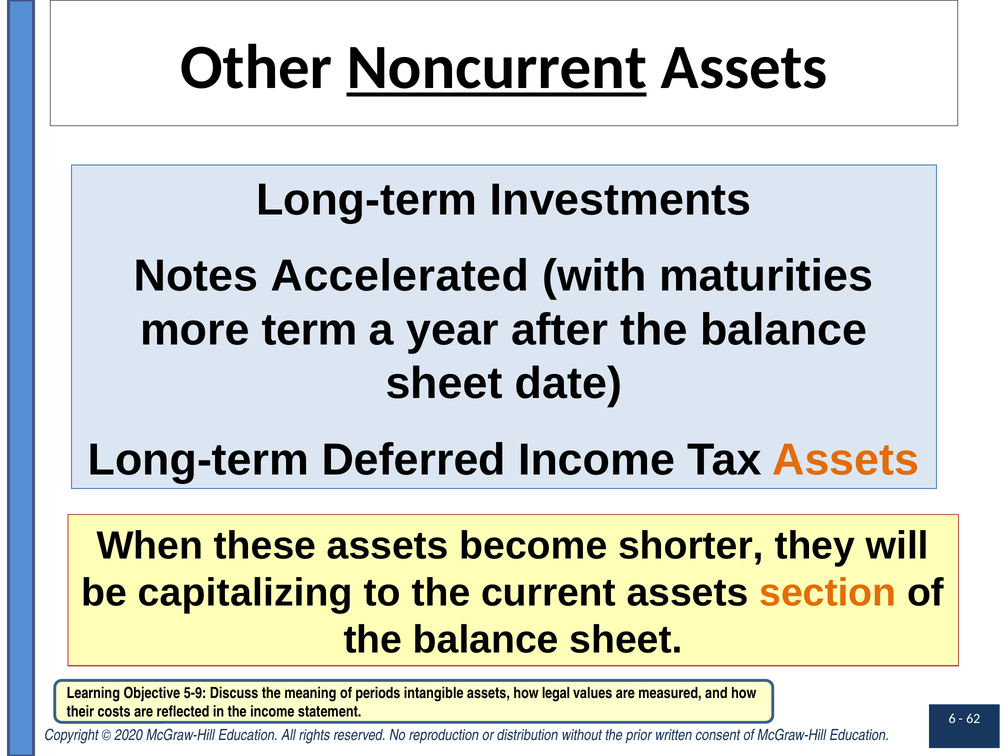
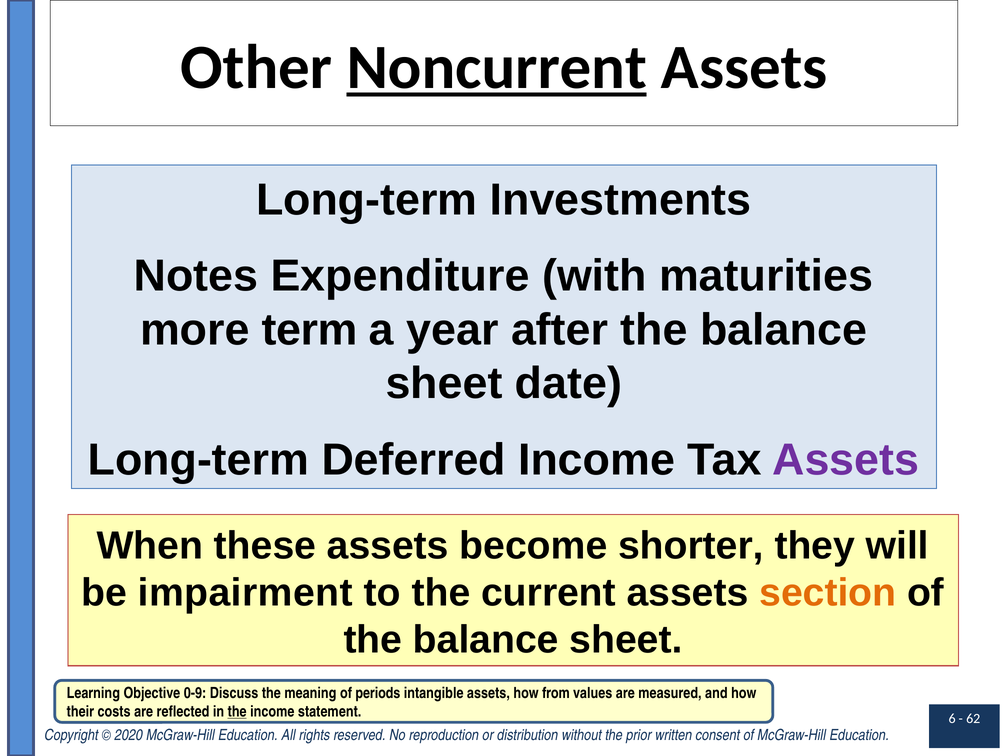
Accelerated: Accelerated -> Expenditure (400, 276)
Assets colour: orange -> purple (846, 460)
capitalizing: capitalizing -> impairment (245, 593)
5-9: 5-9 -> 0-9 (195, 693)
legal: legal -> from (556, 693)
the underline: none -> present (237, 712)
